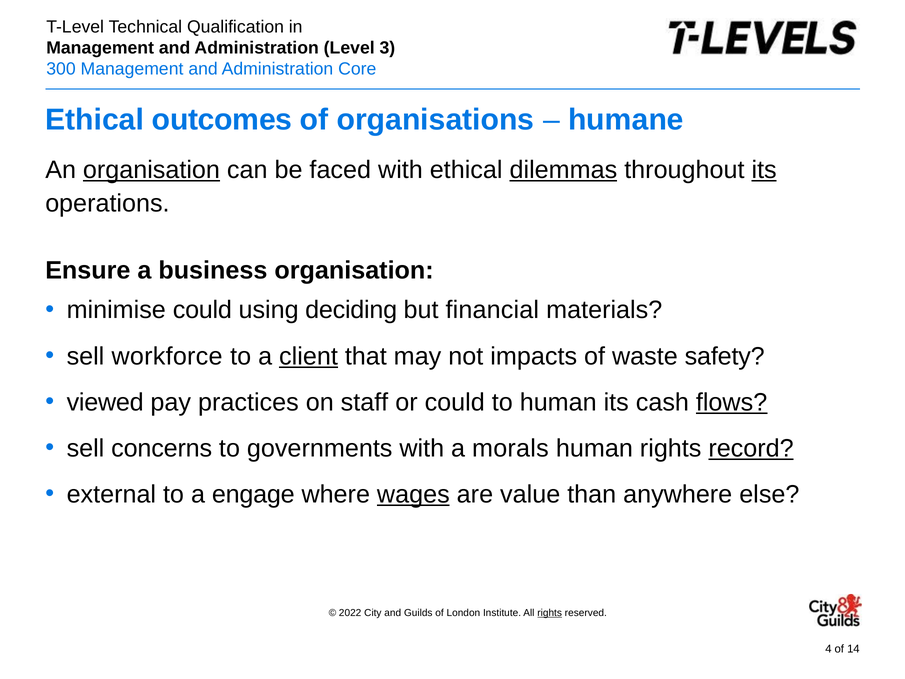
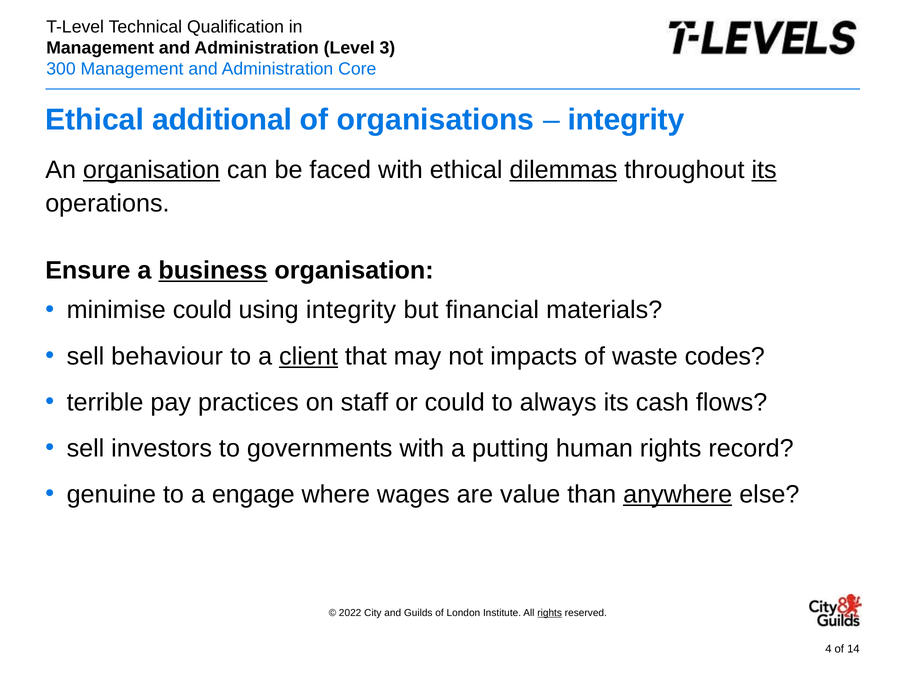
outcomes: outcomes -> additional (222, 120)
humane: humane -> integrity (626, 120)
business underline: none -> present (213, 270)
using deciding: deciding -> integrity (351, 310)
workforce: workforce -> behaviour (167, 356)
safety: safety -> codes (725, 356)
viewed: viewed -> terrible (105, 402)
to human: human -> always (558, 402)
flows underline: present -> none (732, 402)
concerns: concerns -> investors (162, 448)
morals: morals -> putting (510, 448)
record underline: present -> none (751, 448)
external: external -> genuine (111, 494)
wages underline: present -> none (413, 494)
anywhere underline: none -> present (678, 494)
